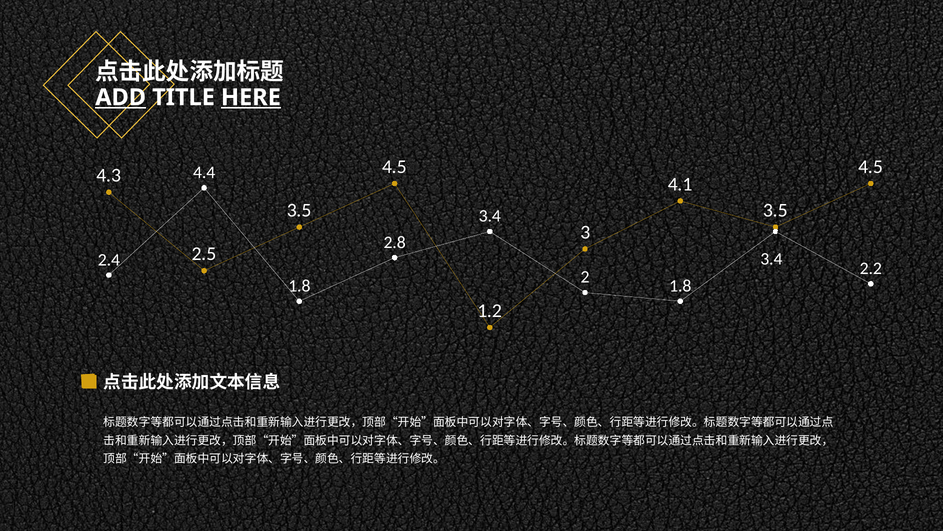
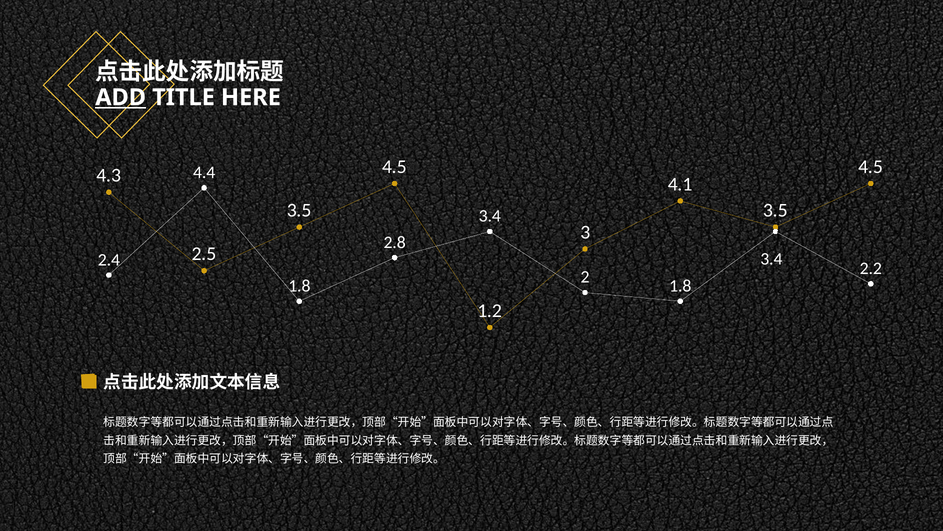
HERE underline: present -> none (251, 97)
